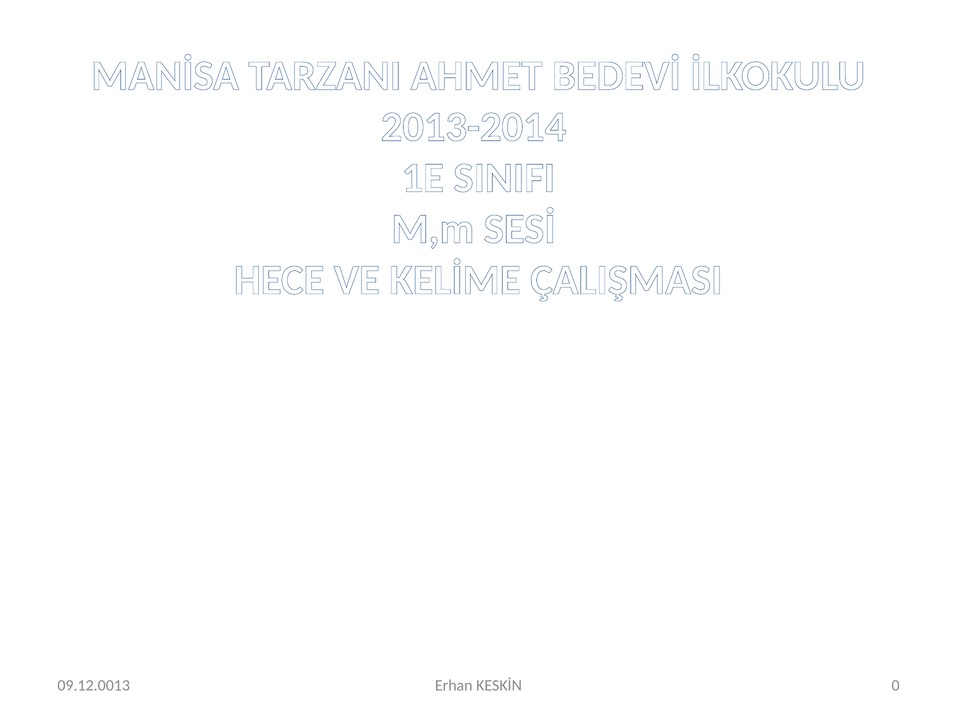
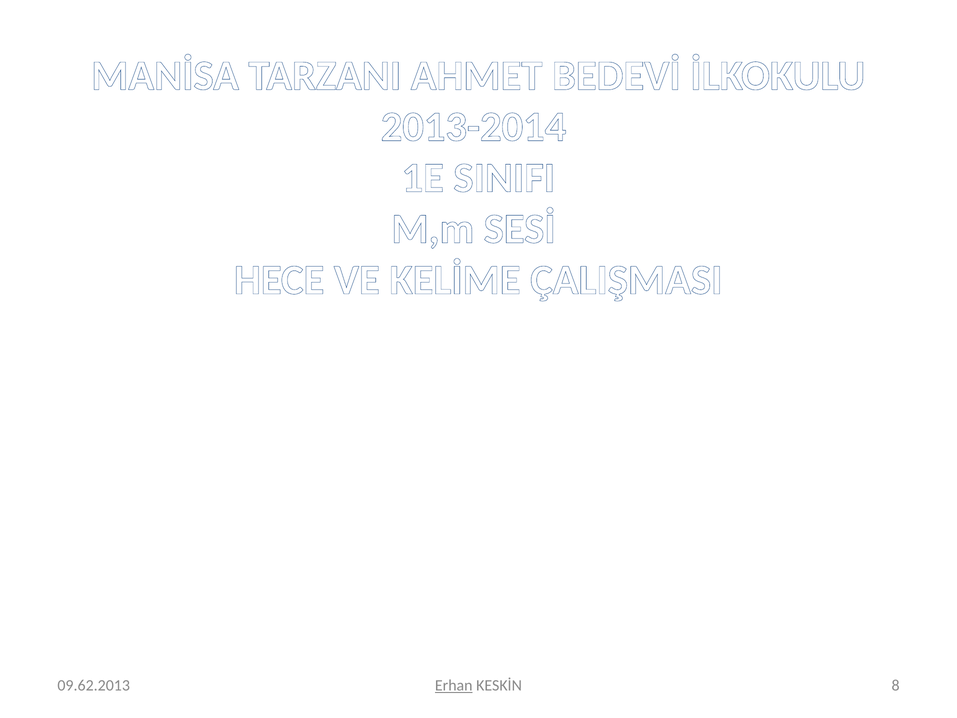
Erhan underline: none -> present (454, 685)
0: 0 -> 8 (896, 685)
09.12.0013: 09.12.0013 -> 09.62.2013 (94, 685)
